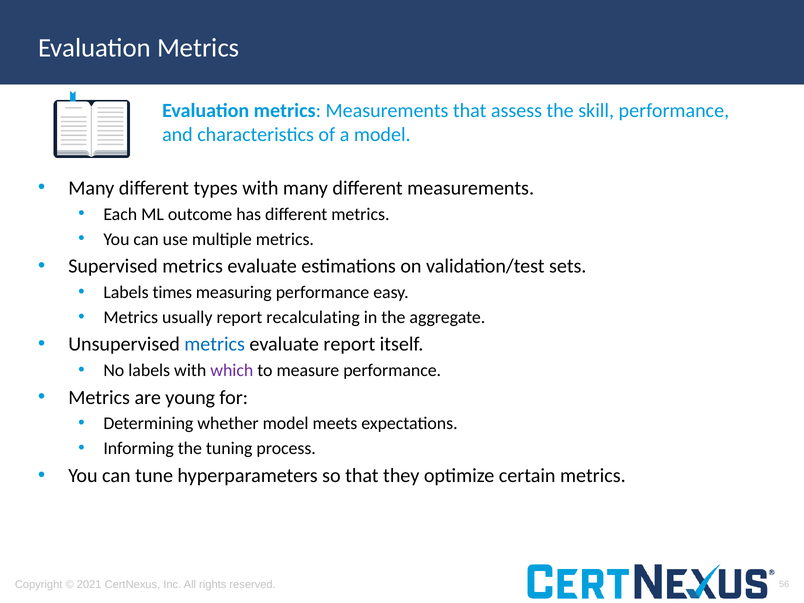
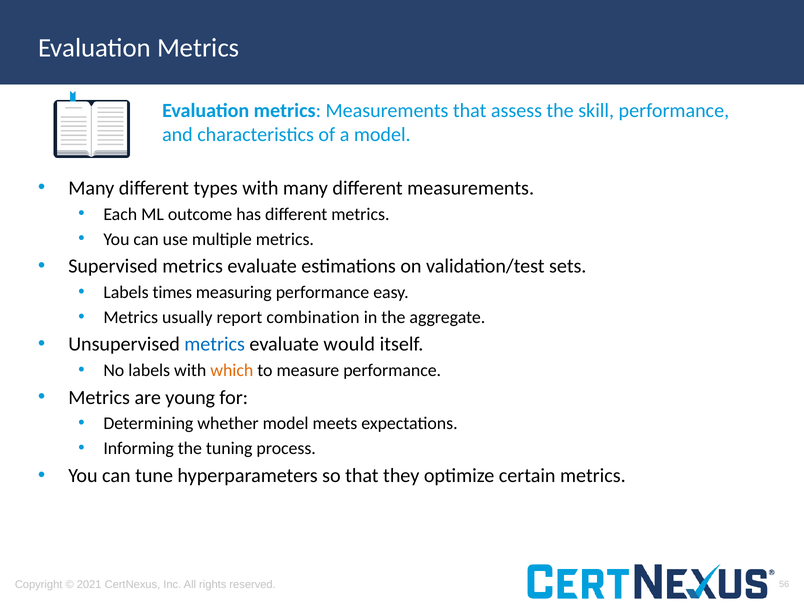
recalculating: recalculating -> combination (313, 317)
evaluate report: report -> would (349, 344)
which colour: purple -> orange (232, 370)
